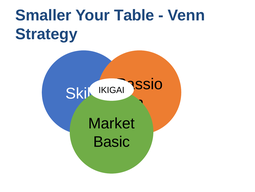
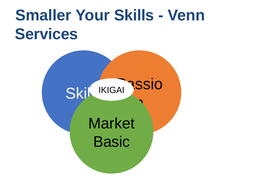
Your Table: Table -> Skills (134, 15)
Strategy: Strategy -> Services (46, 34)
